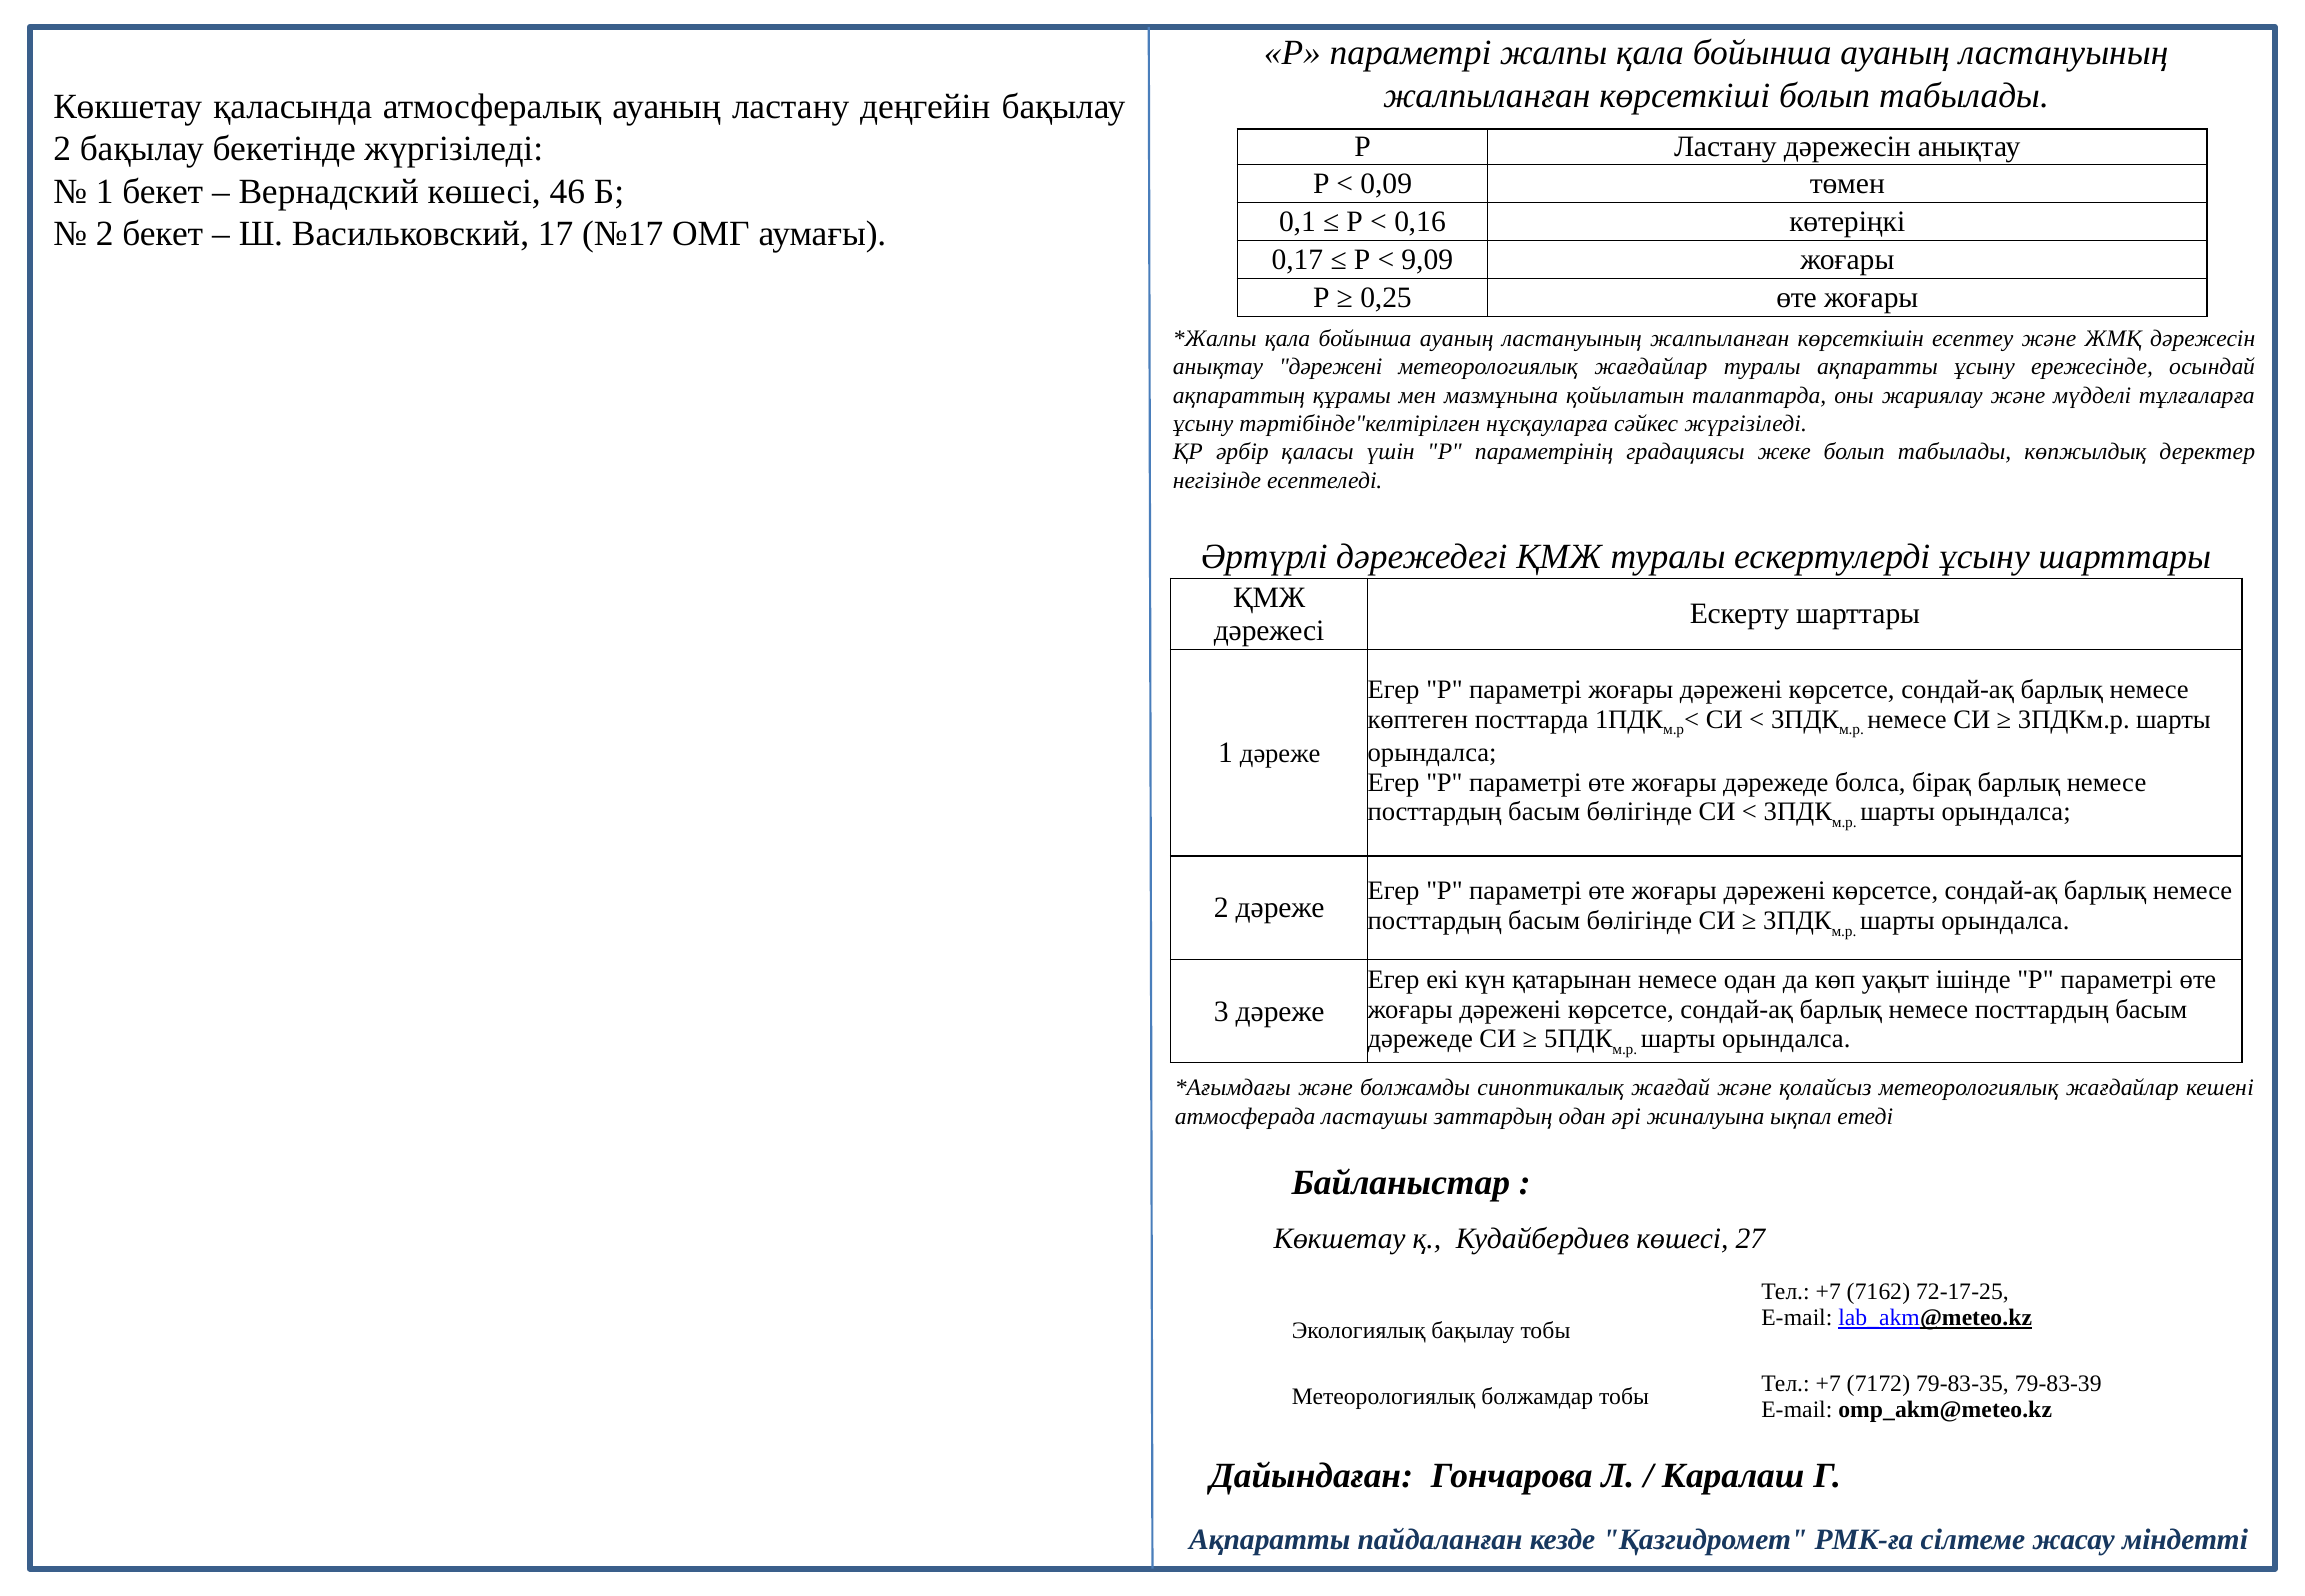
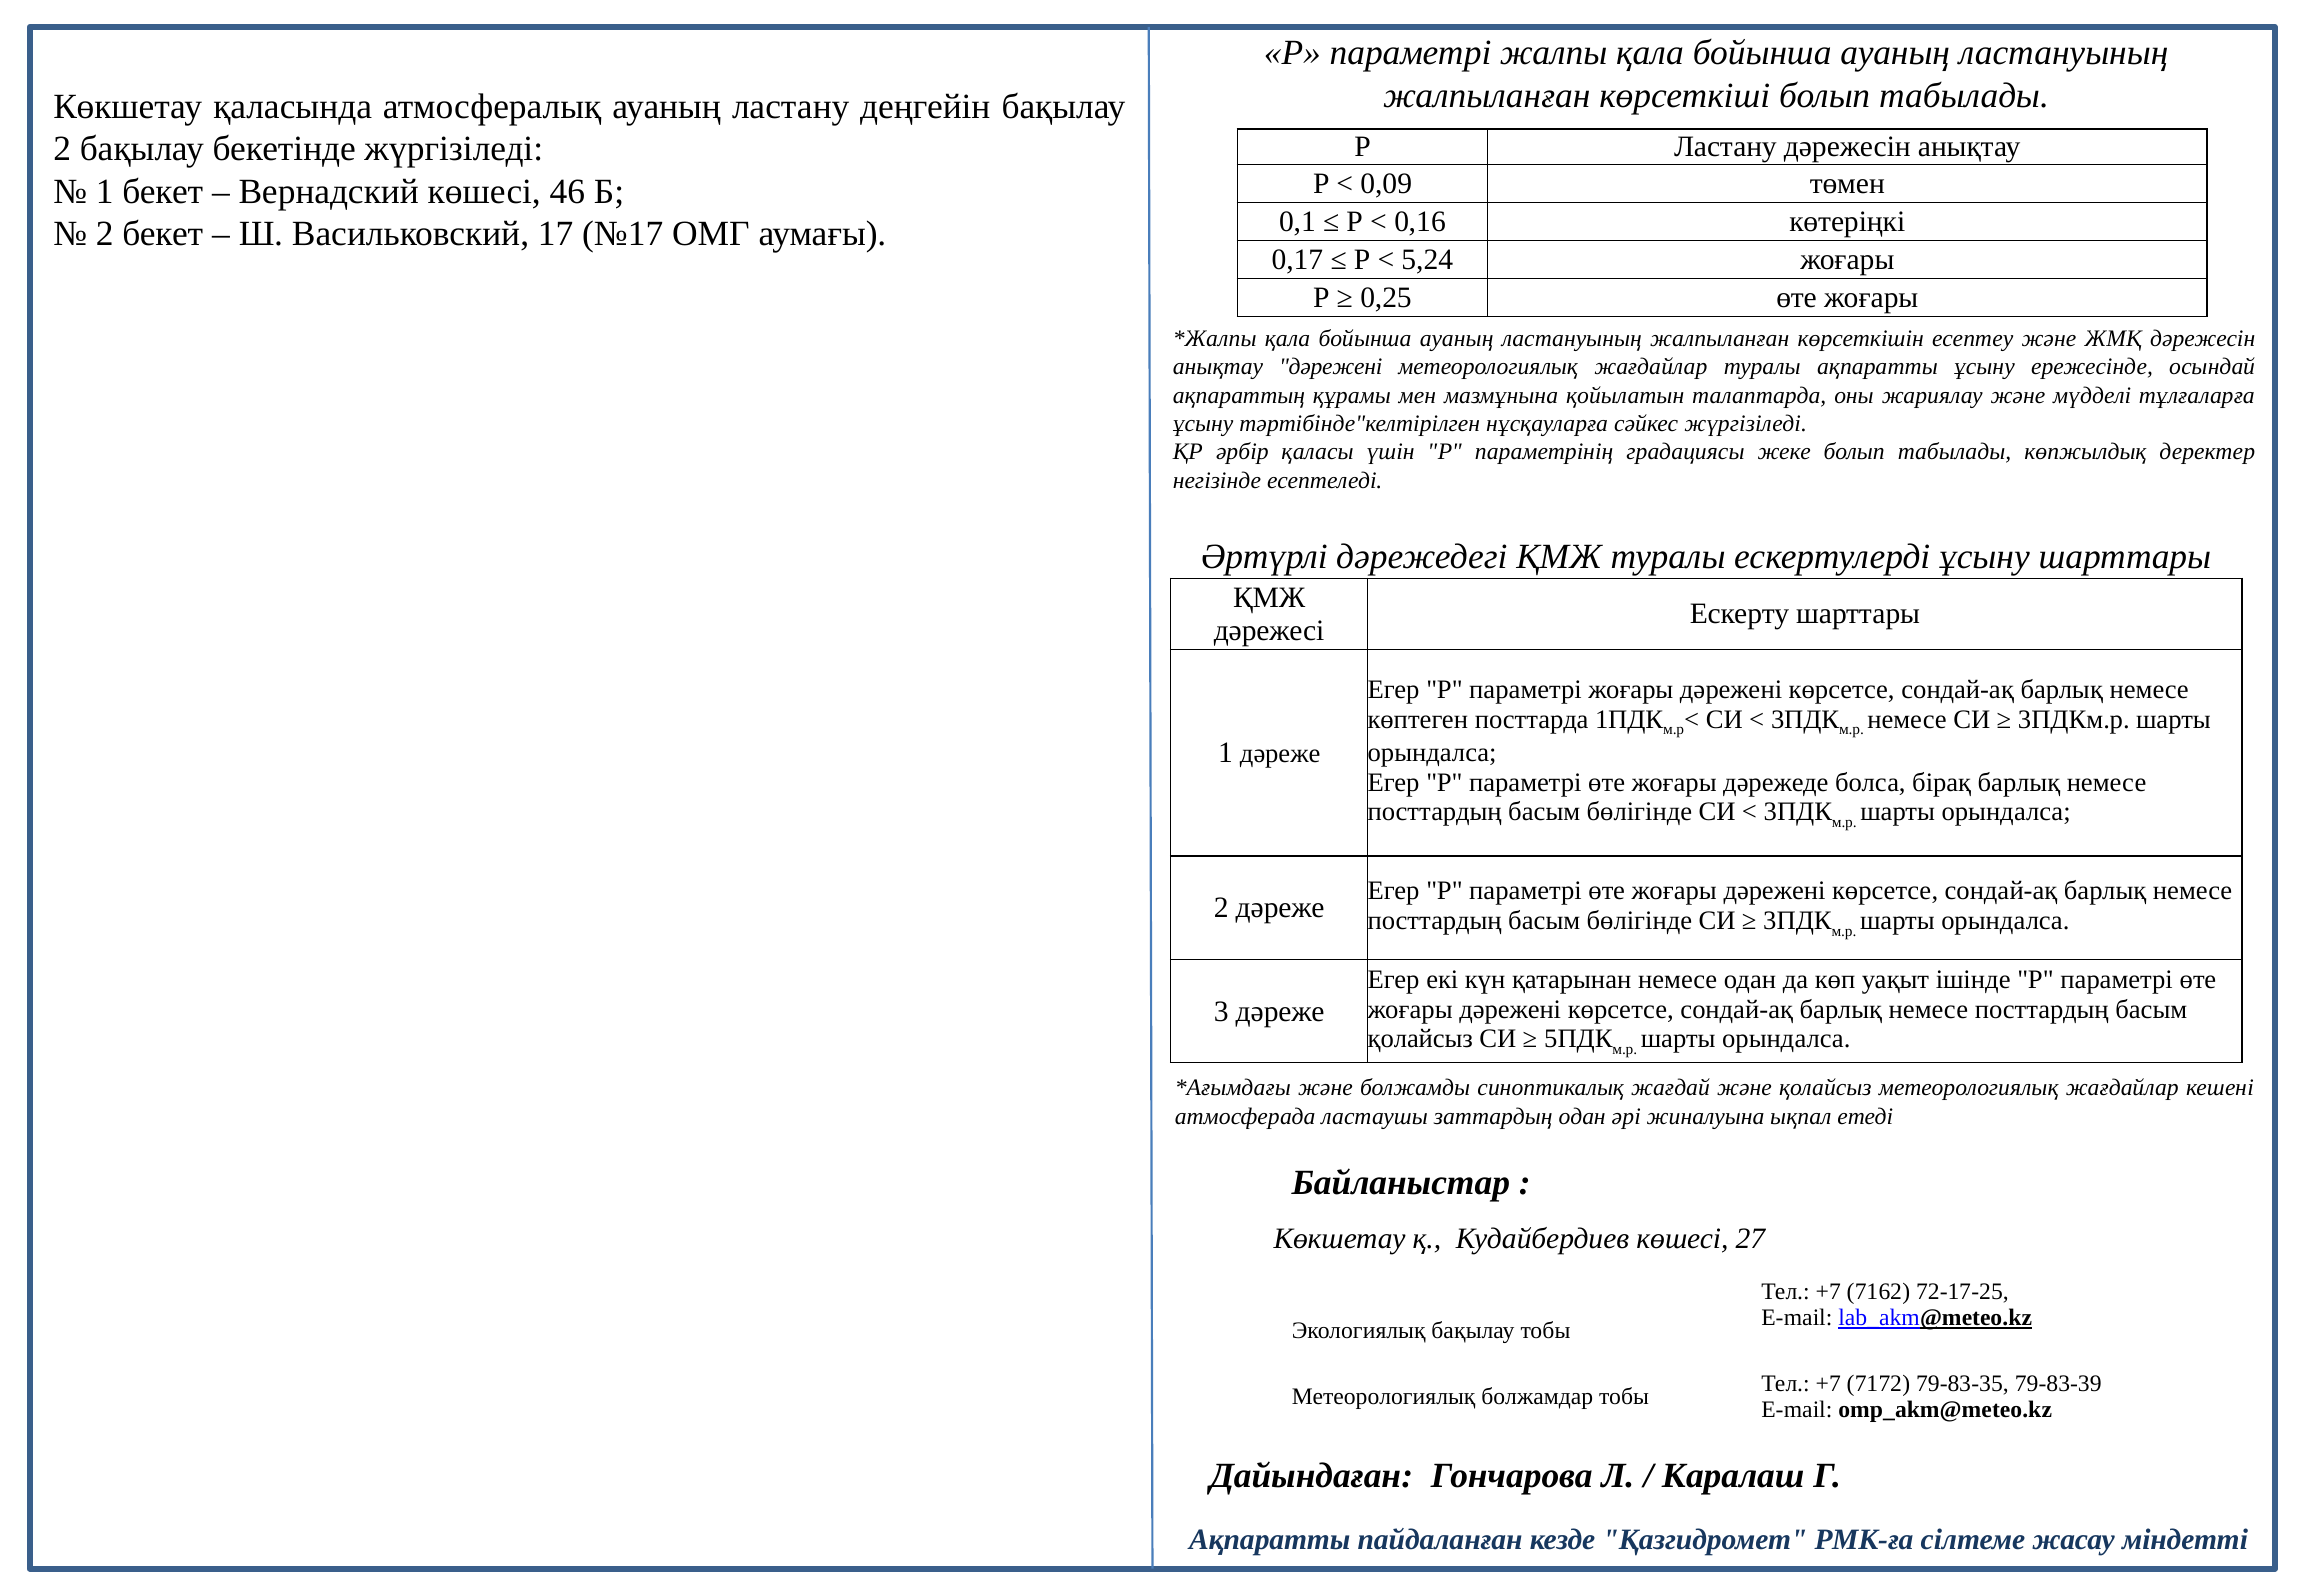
9,09: 9,09 -> 5,24 (1427, 259)
дәрежеде: дәрежеде -> қолайсыз (1420, 1039)
